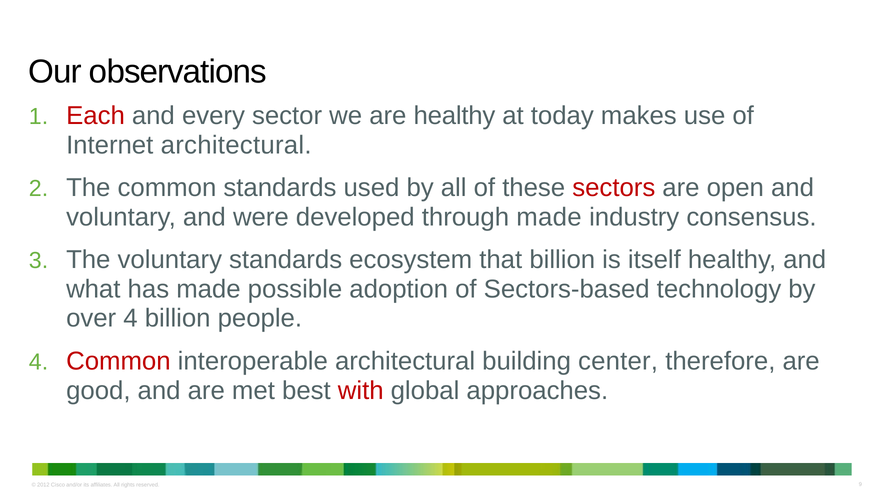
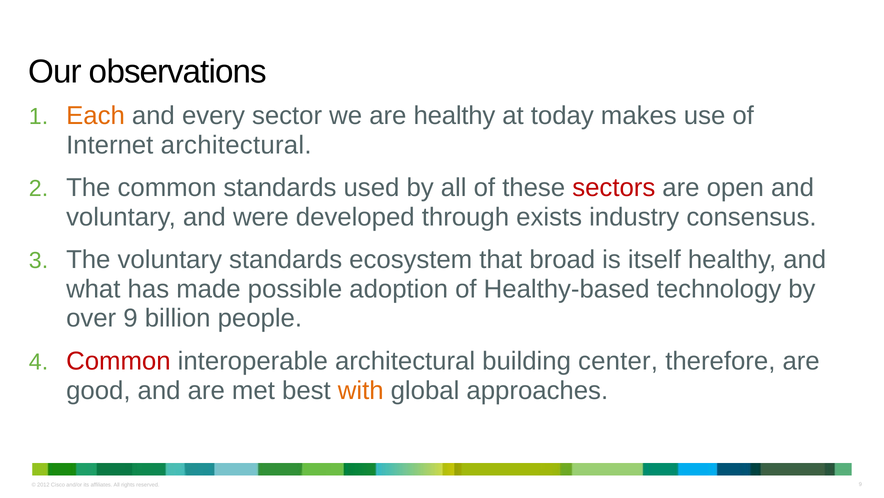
Each colour: red -> orange (96, 115)
through made: made -> exists (549, 217)
that billion: billion -> broad (562, 259)
Sectors-based: Sectors-based -> Healthy-based (567, 289)
over 4: 4 -> 9 (130, 318)
with colour: red -> orange (361, 390)
